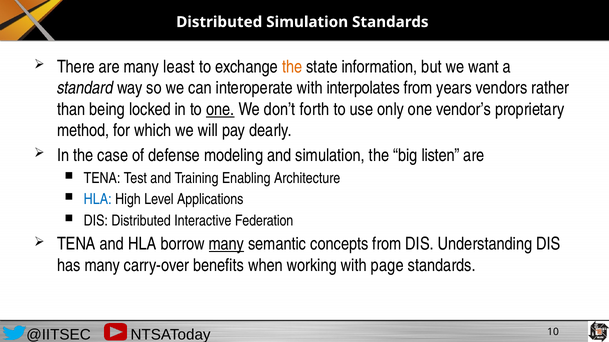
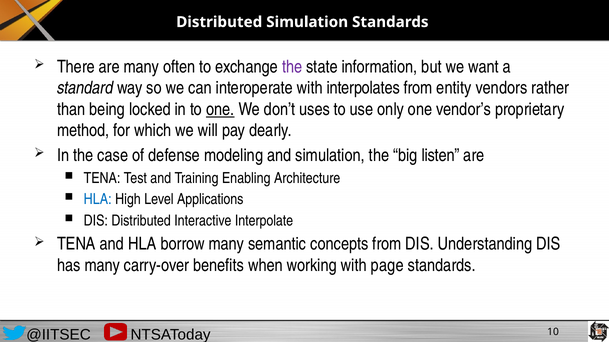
least: least -> often (179, 67)
the colour: orange -> purple (292, 67)
years: years -> entity (454, 88)
forth: forth -> uses (315, 109)
Federation: Federation -> Interpolate (264, 221)
many underline: present -> none (226, 244)
